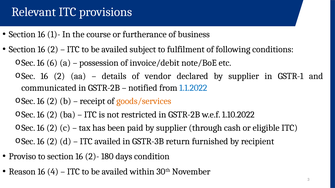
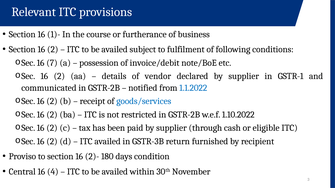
6: 6 -> 7 (52, 63)
goods/services colour: orange -> blue (144, 101)
Reason: Reason -> Central (22, 172)
